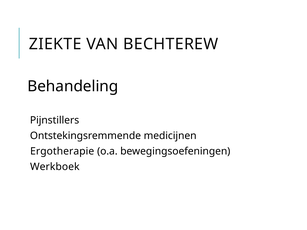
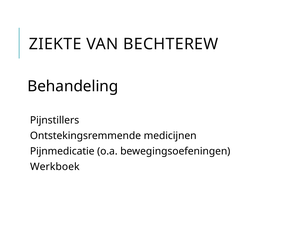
Ergotherapie: Ergotherapie -> Pijnmedicatie (62, 151)
